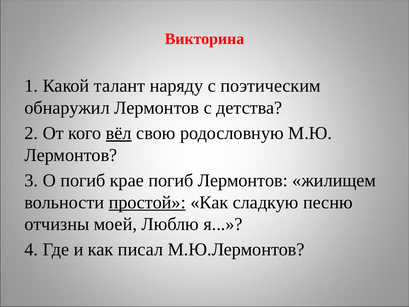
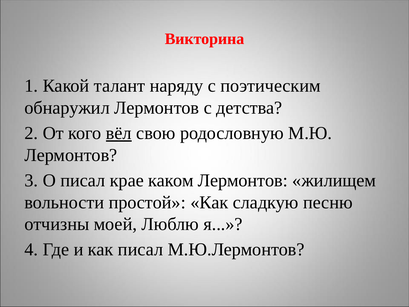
О погиб: погиб -> писал (83, 180)
крае погиб: погиб -> каком (171, 180)
простой underline: present -> none (147, 202)
